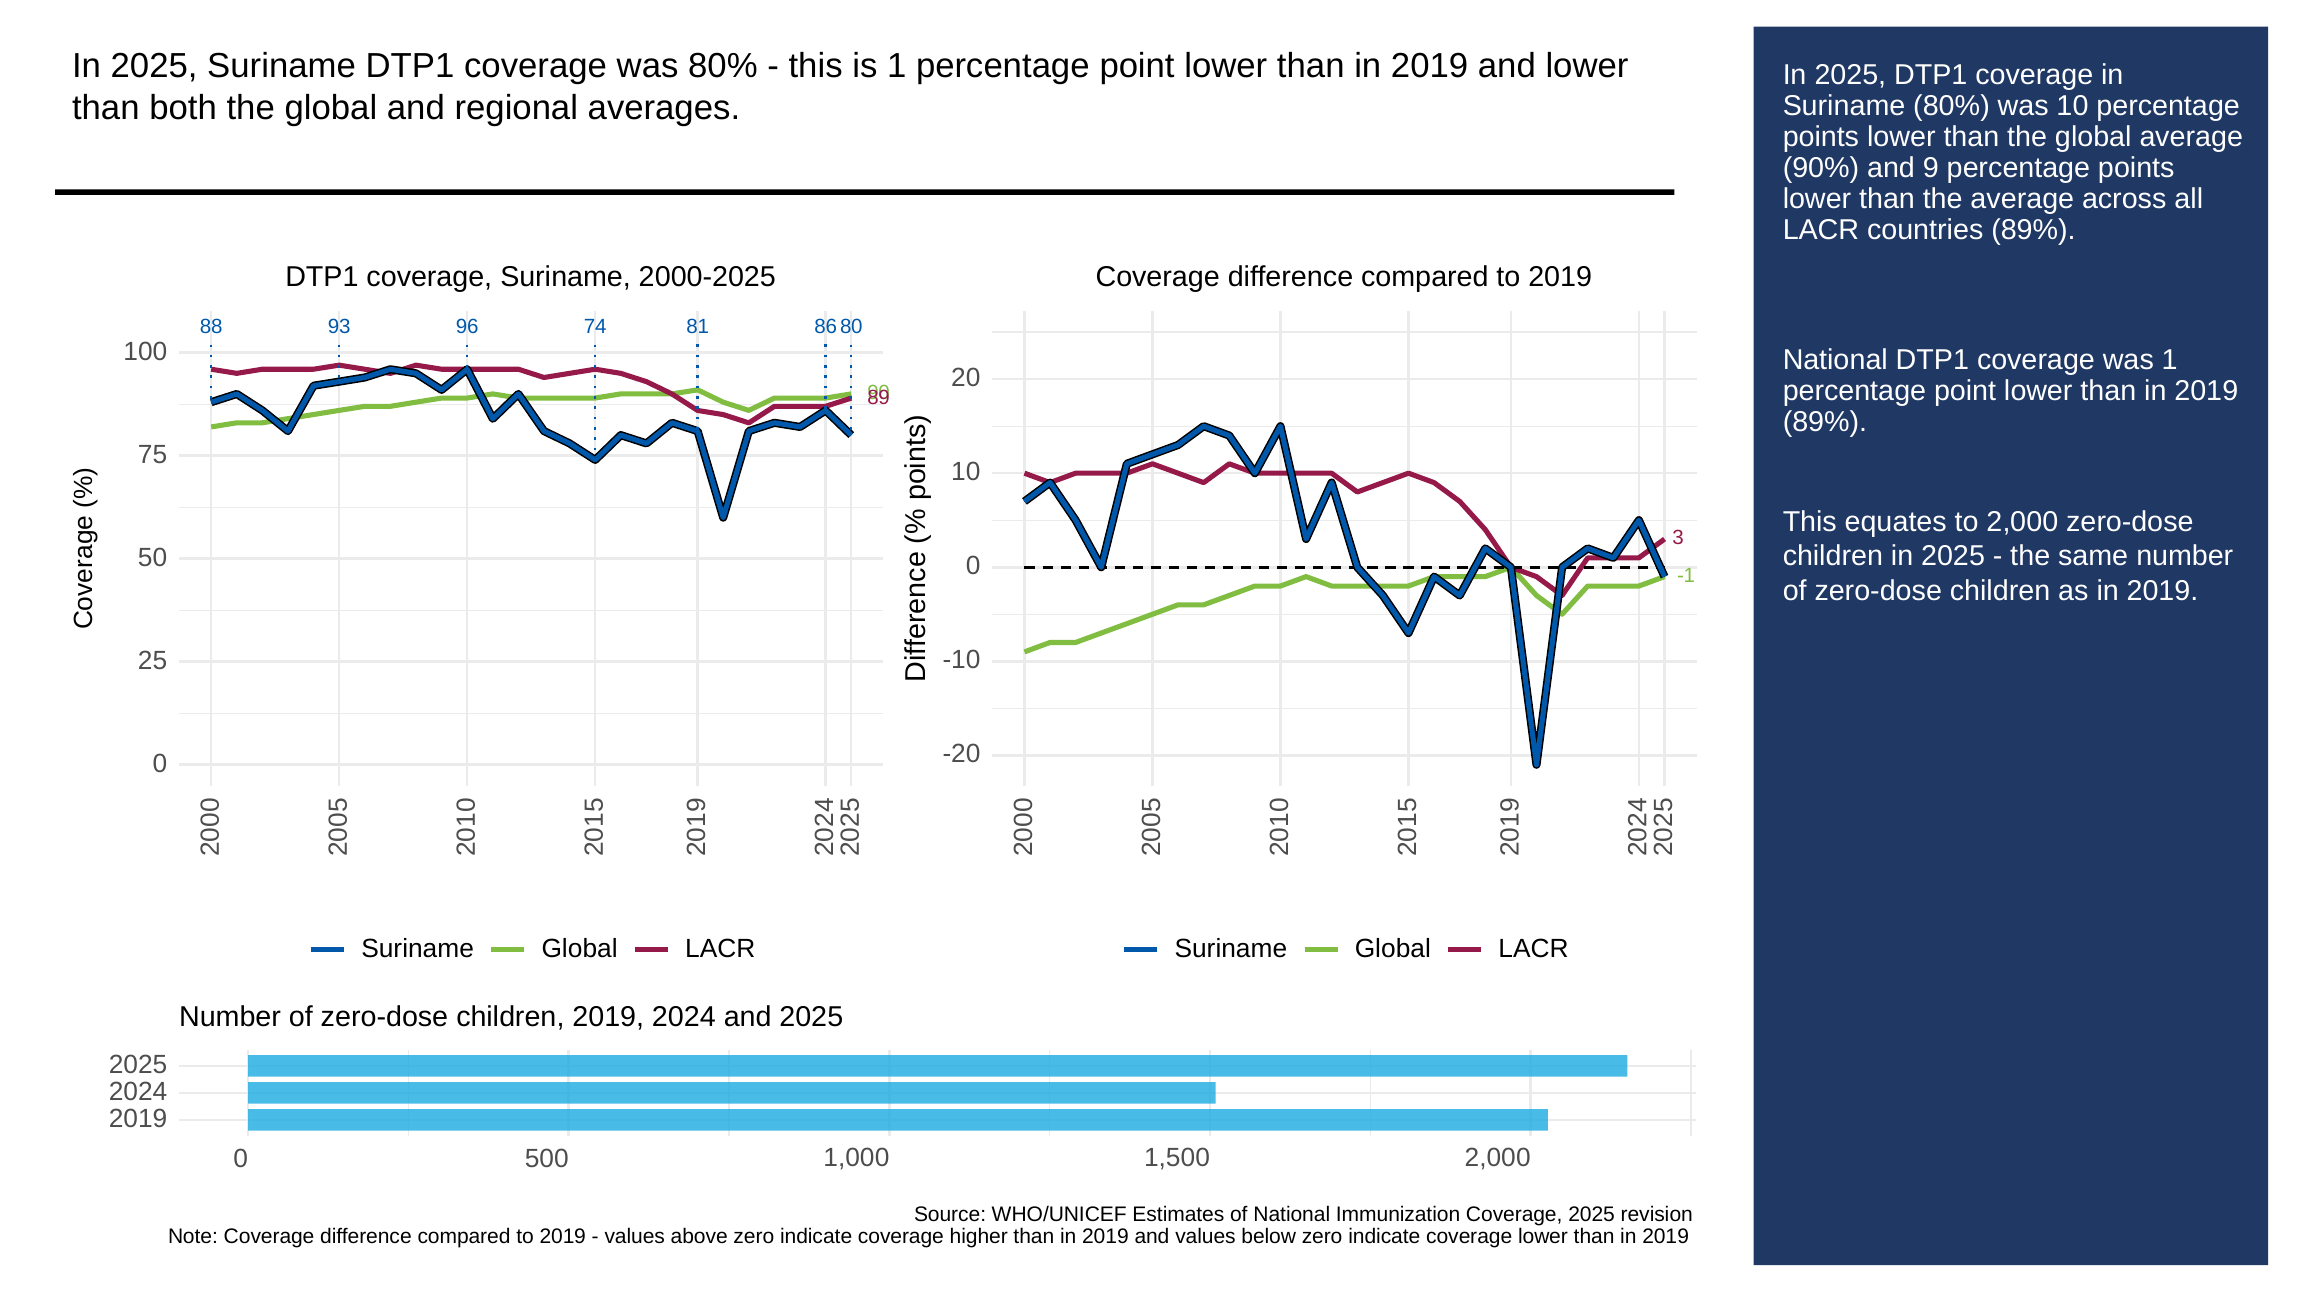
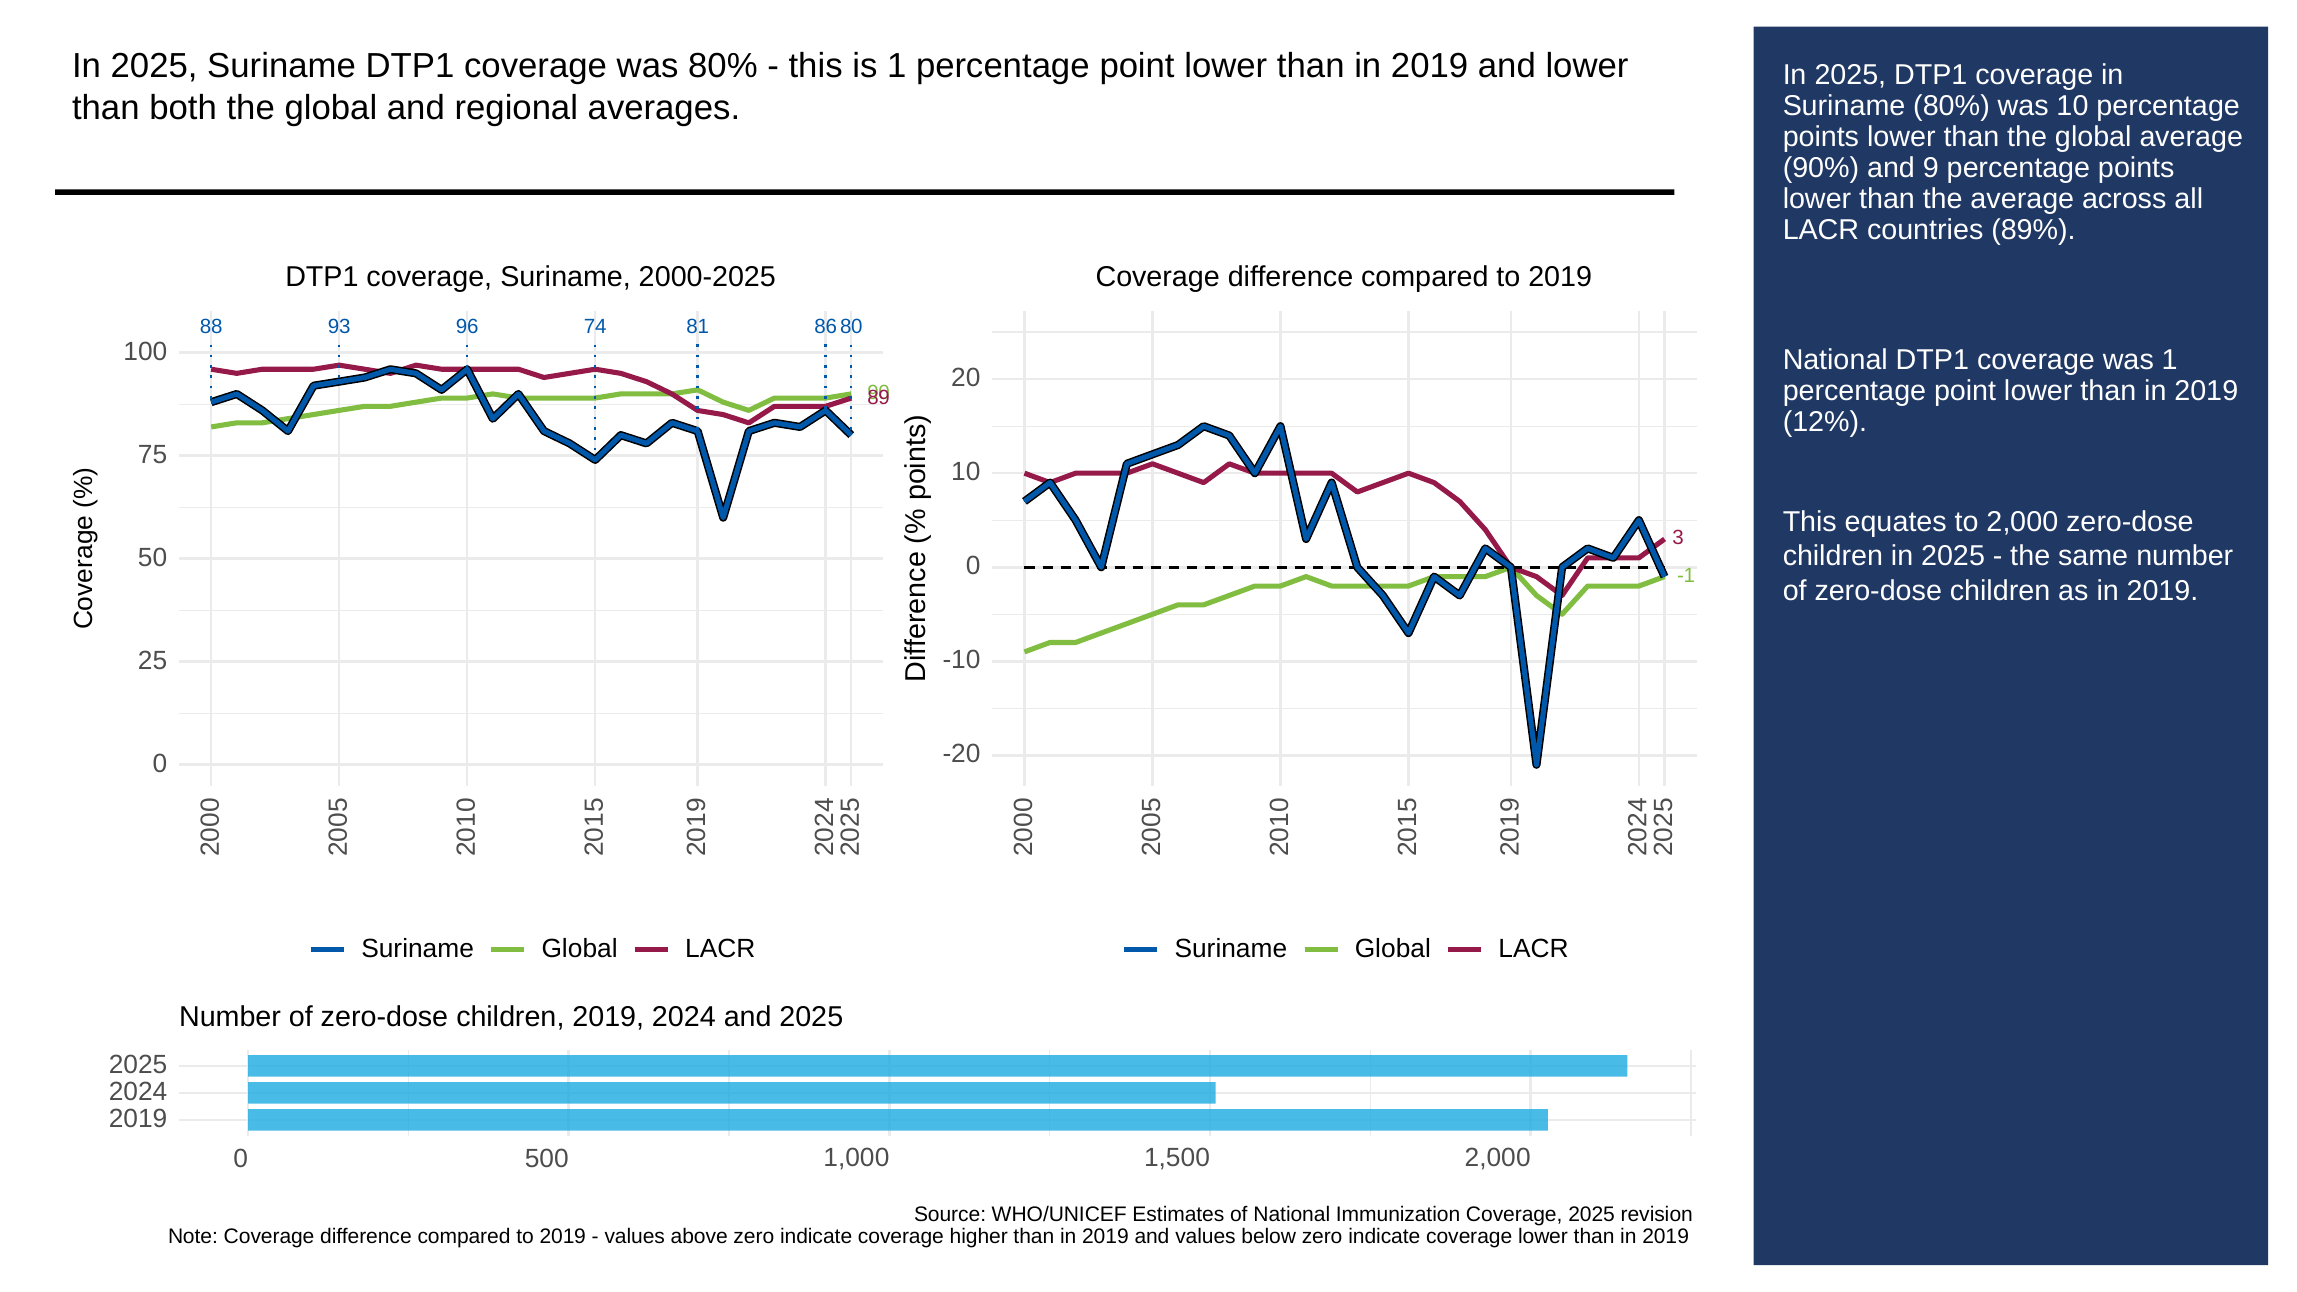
89%: 89% -> 12% (1825, 422)
